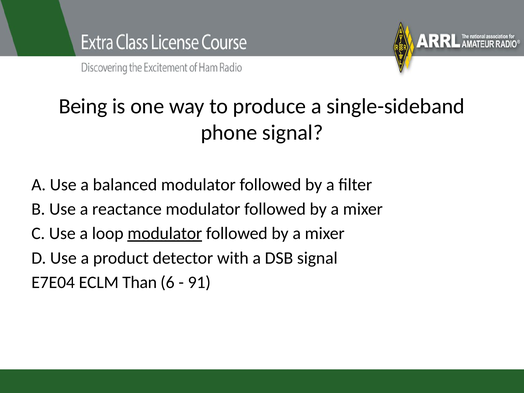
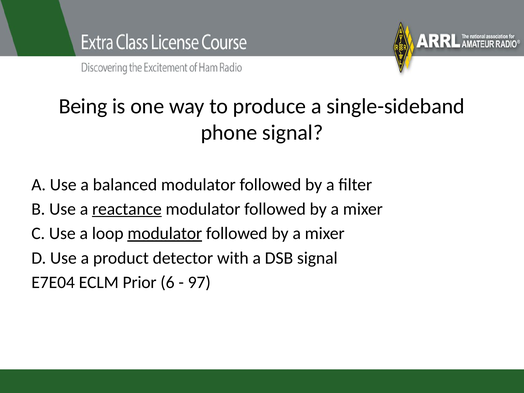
reactance underline: none -> present (127, 209)
Than: Than -> Prior (140, 282)
91: 91 -> 97 (199, 282)
